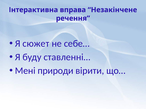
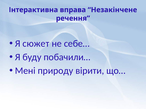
ставленні…: ставленні… -> побачили… (67, 57)
природи: природи -> природу (55, 71)
